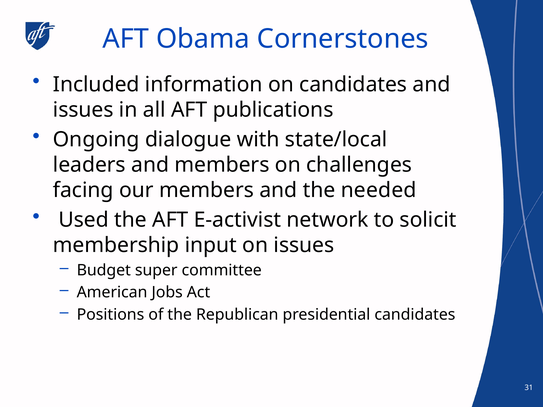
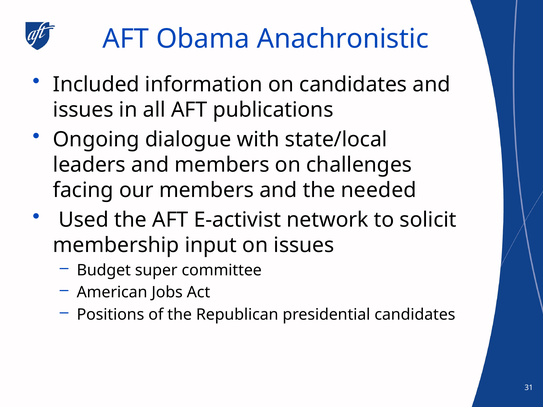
Cornerstones: Cornerstones -> Anachronistic (343, 39)
